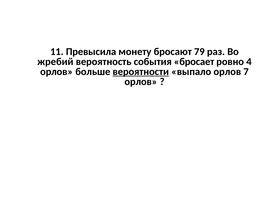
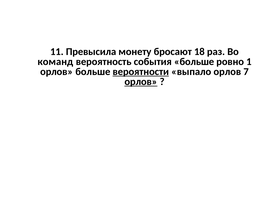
79: 79 -> 18 (199, 52)
жребий: жребий -> команд (55, 62)
события бросает: бросает -> больше (194, 62)
4: 4 -> 1 (249, 62)
орлов underline: none -> present (141, 82)
